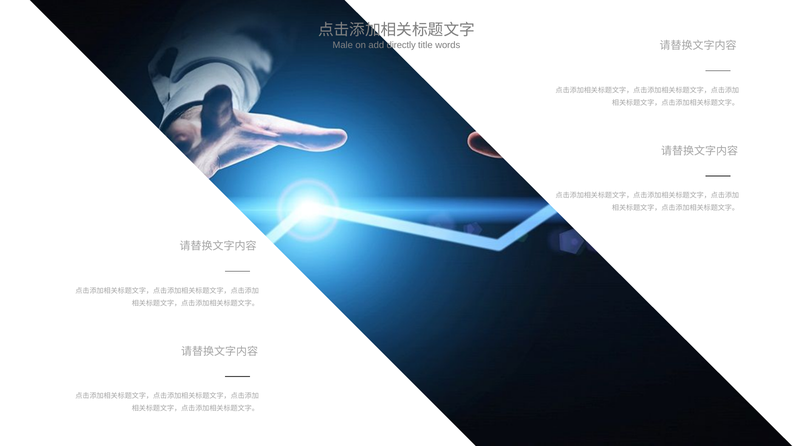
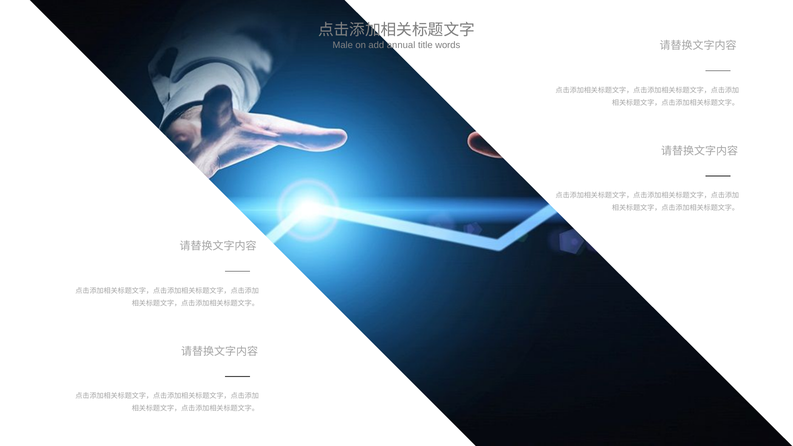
directly: directly -> annual (401, 45)
